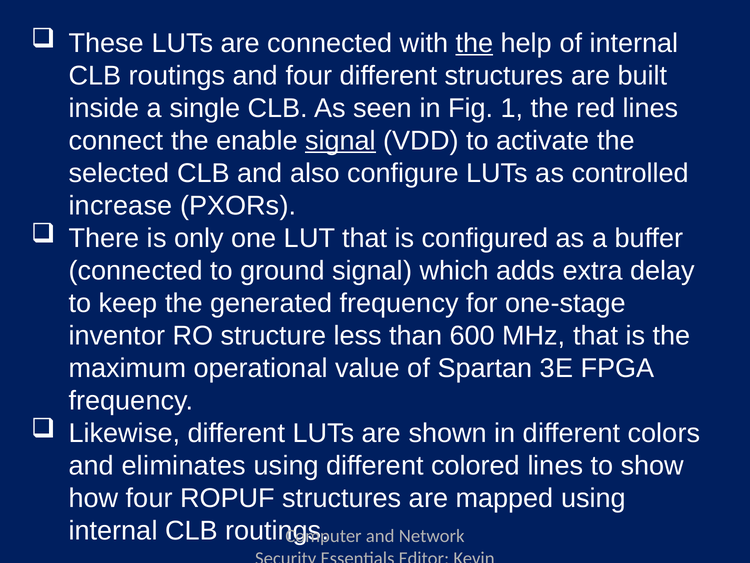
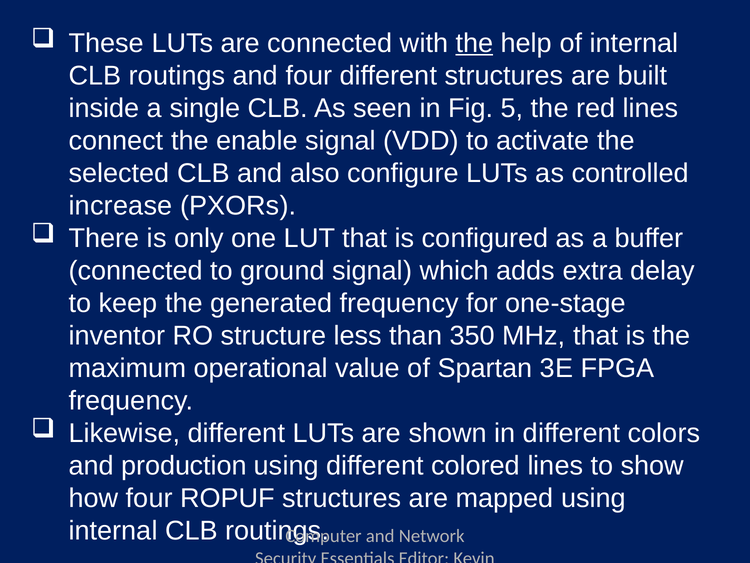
1: 1 -> 5 (512, 108)
signal underline: present -> none (340, 141)
600: 600 -> 350 (472, 335)
eliminates: eliminates -> production (184, 465)
